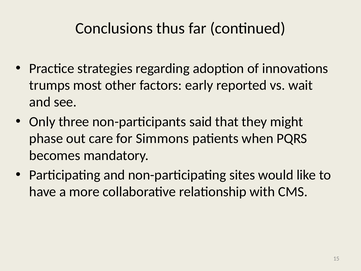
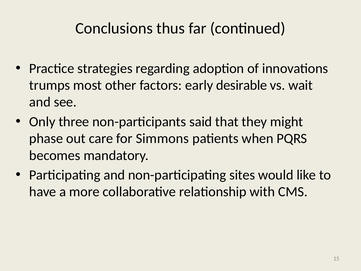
reported: reported -> desirable (242, 85)
